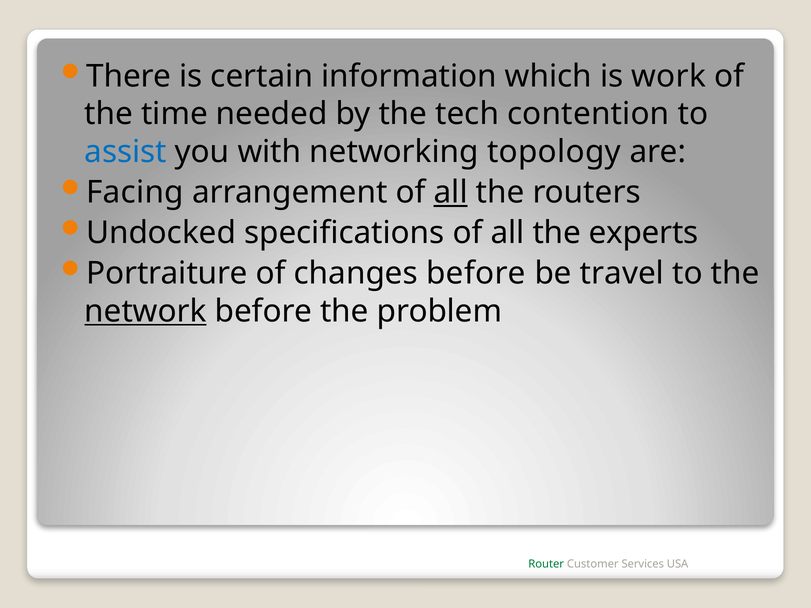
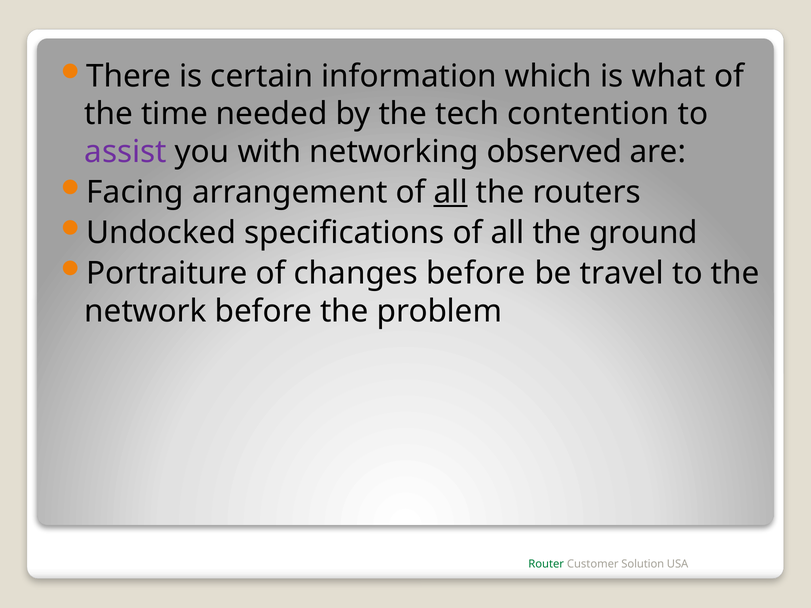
work: work -> what (669, 76)
assist colour: blue -> purple (126, 152)
topology: topology -> observed (554, 152)
experts: experts -> ground (644, 233)
network underline: present -> none (145, 311)
Services: Services -> Solution (643, 564)
